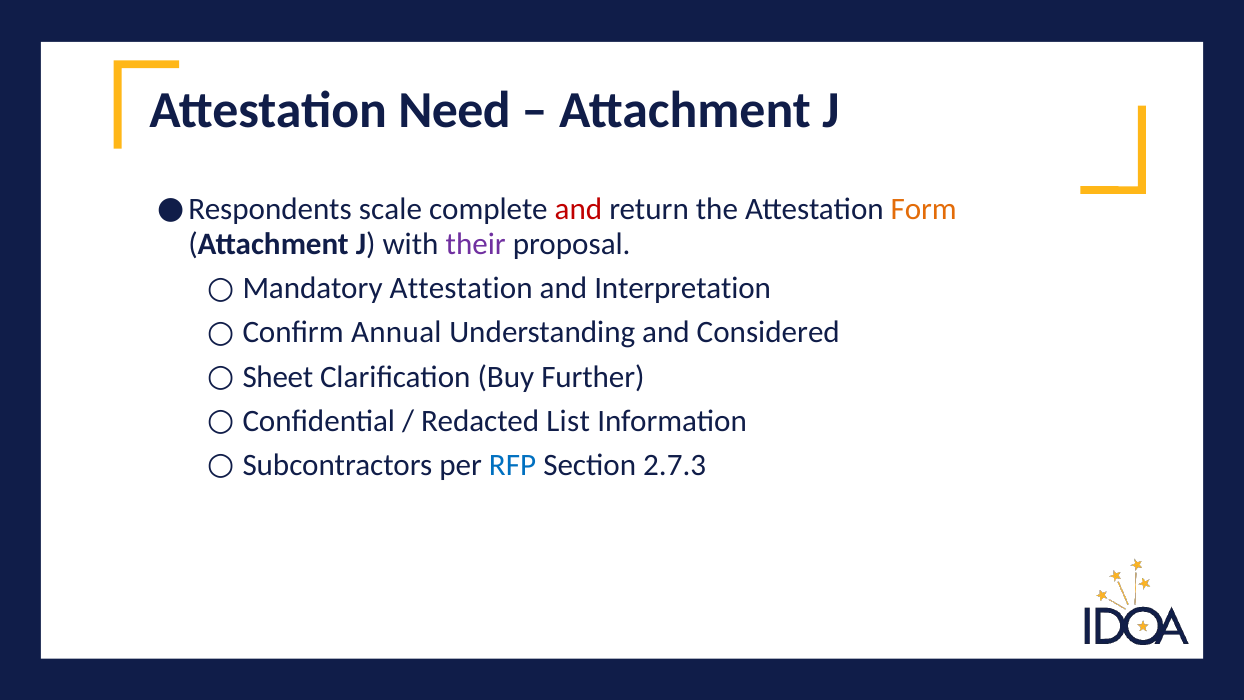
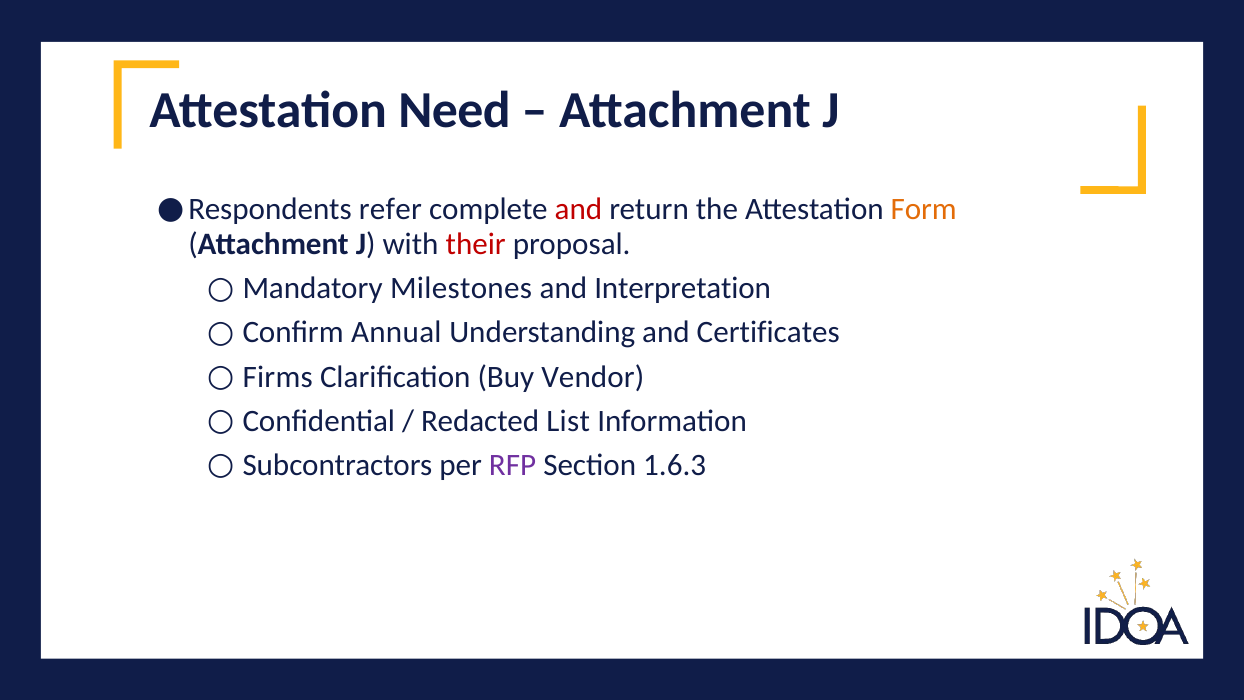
scale: scale -> refer (390, 209)
their colour: purple -> red (476, 244)
Mandatory Attestation: Attestation -> Milestones (461, 288)
Considered: Considered -> Certificates (768, 332)
Sheet: Sheet -> Firms (278, 377)
Further: Further -> Vendor (593, 377)
RFP colour: blue -> purple (513, 465)
2.7.3: 2.7.3 -> 1.6.3 (675, 465)
